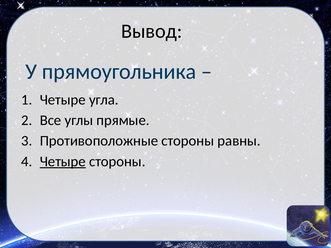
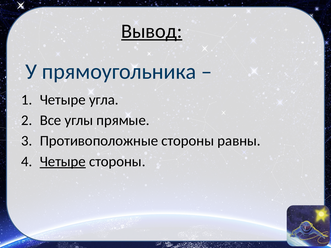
Вывод underline: none -> present (152, 31)
